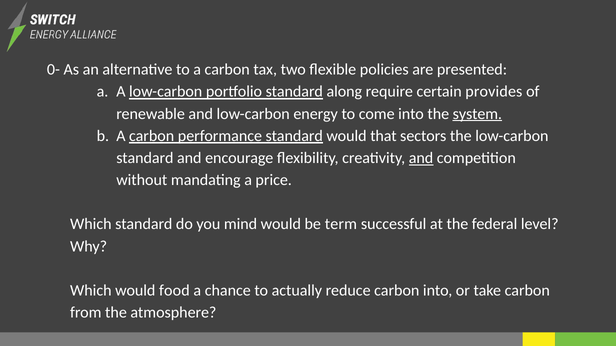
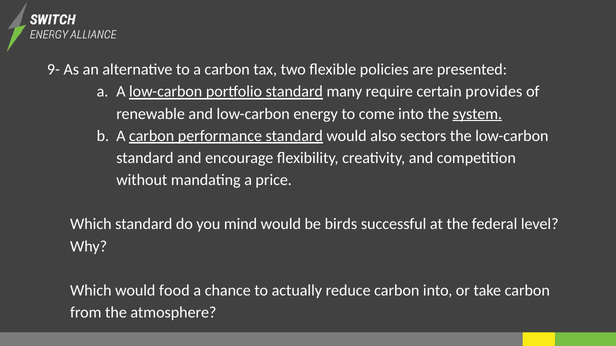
0-: 0- -> 9- (53, 70)
along: along -> many (344, 92)
that: that -> also (383, 136)
and underline: present -> none (421, 158)
term: term -> birds (341, 225)
